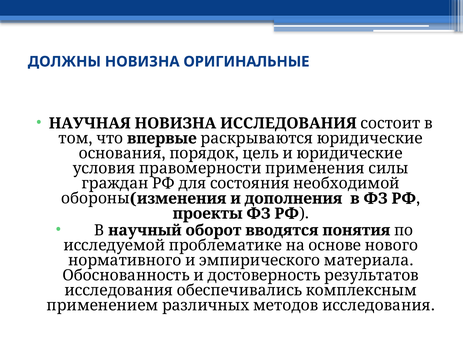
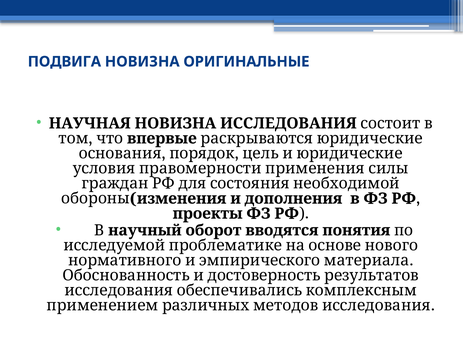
ДОЛЖНЫ: ДОЛЖНЫ -> ПОДВИГА (64, 61)
